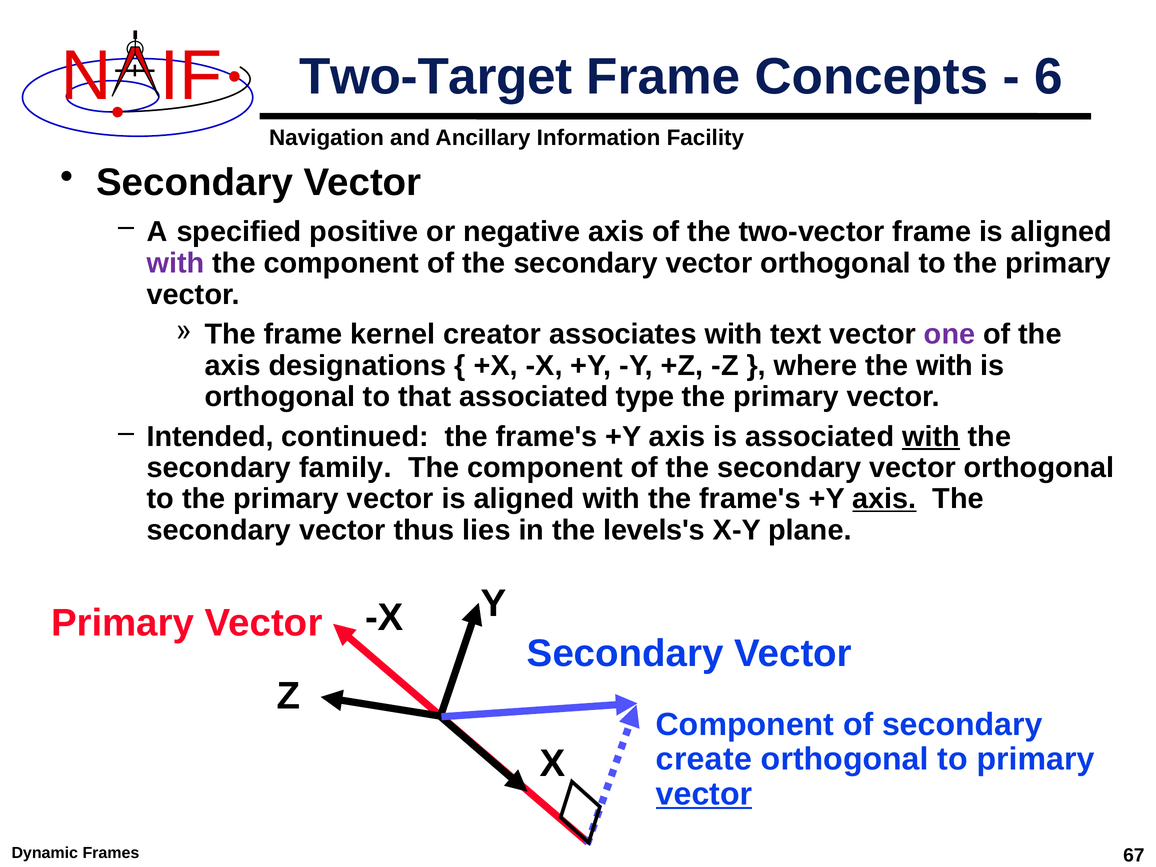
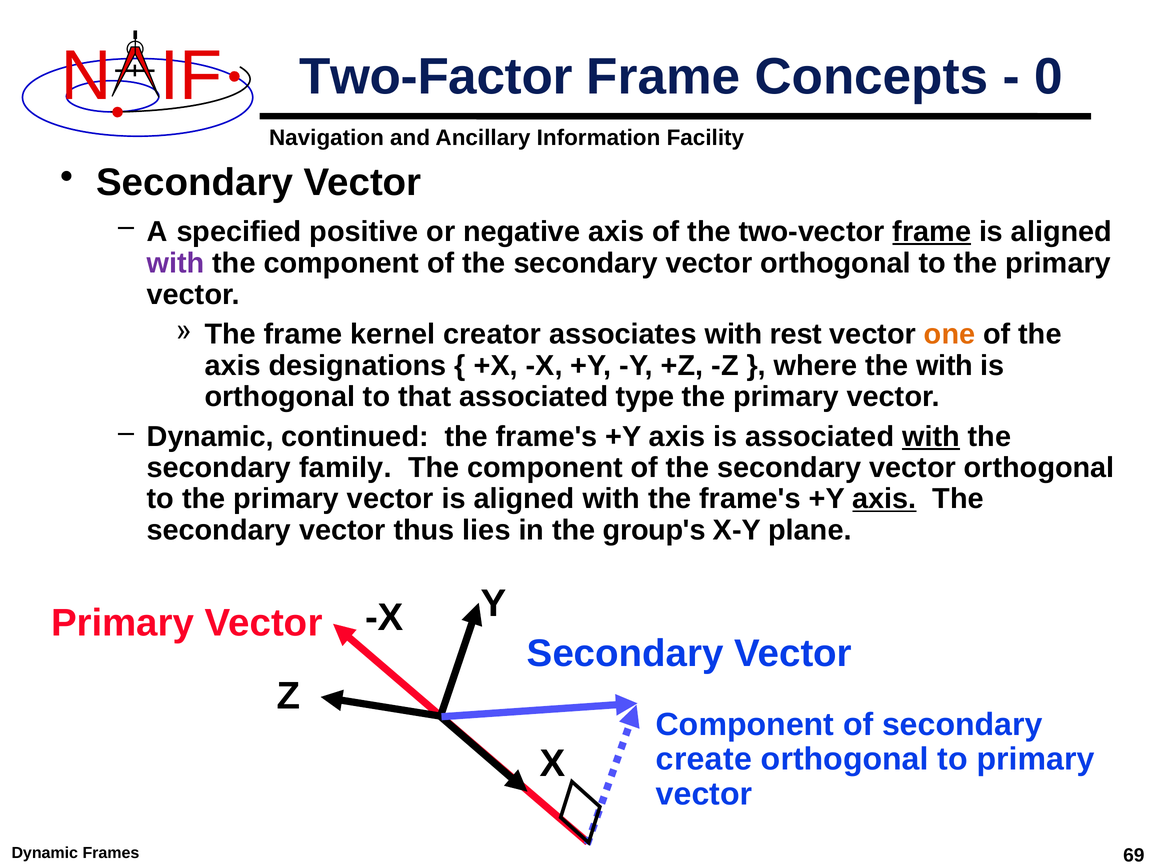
Two-Target: Two-Target -> Two-Factor (436, 77)
6: 6 -> 0 (1048, 77)
frame underline: none -> present (932, 232)
text: text -> rest (796, 335)
one colour: purple -> orange (950, 335)
Intended: Intended -> Dynamic (210, 437)
levels's: levels's -> group's (654, 530)
vector underline: present -> none (704, 794)
67: 67 -> 69 (1134, 856)
